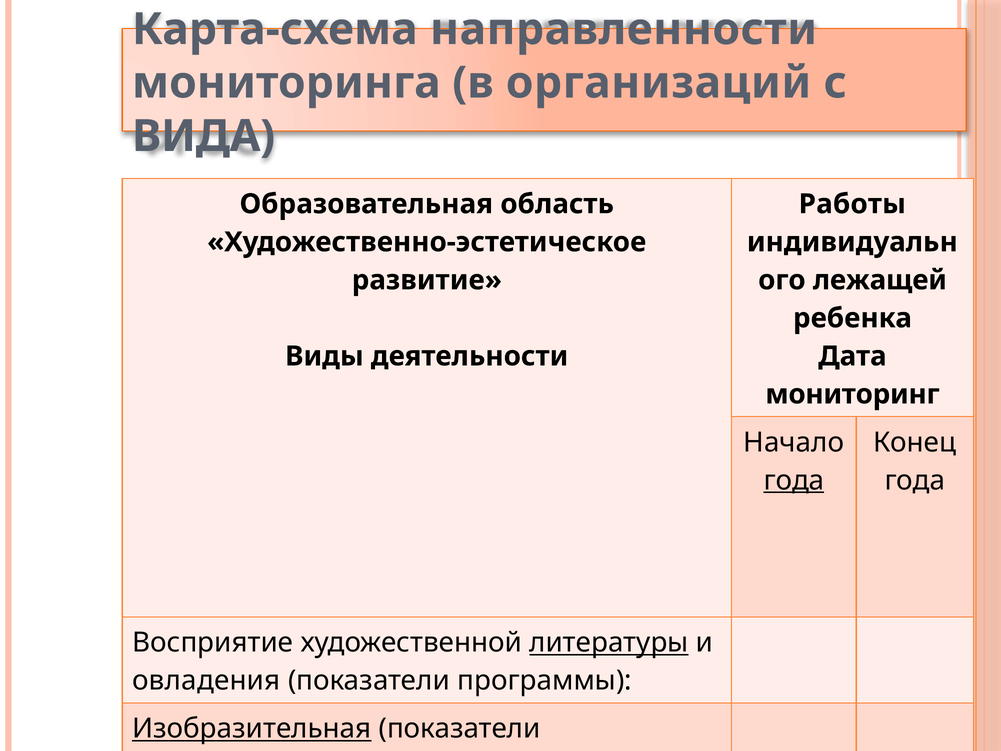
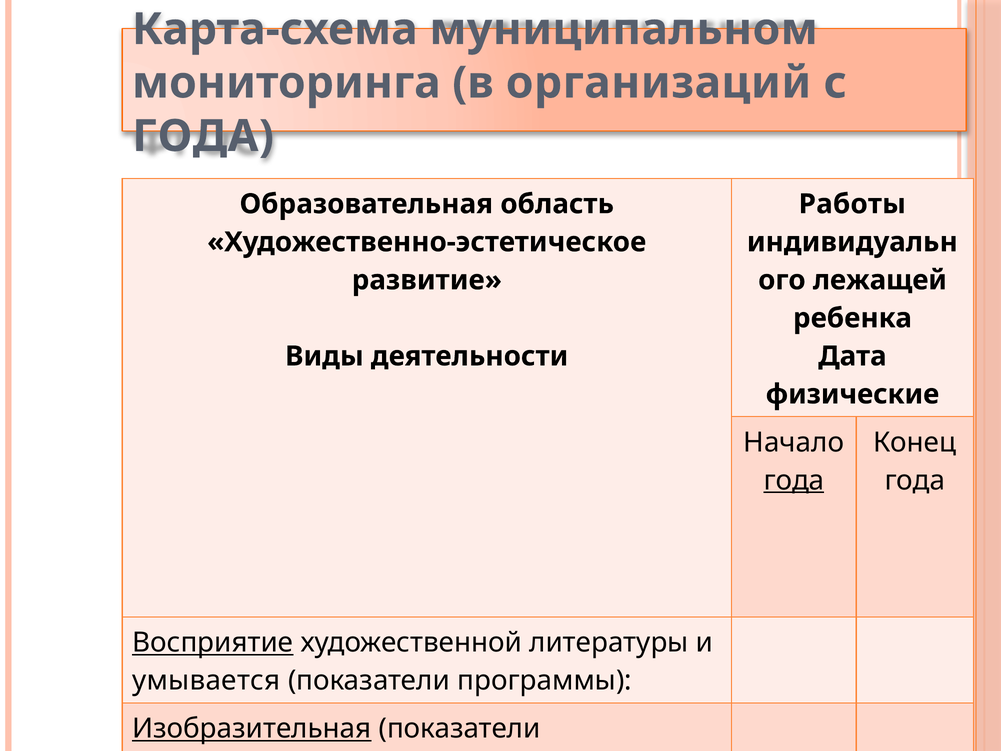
направленности: направленности -> муниципальном (624, 29)
ВИДА: ВИДА -> ГОДА (203, 136)
мониторинг: мониторинг -> физические (852, 394)
Восприятие underline: none -> present (213, 642)
литературы underline: present -> none (609, 642)
овладения: овладения -> умывается (206, 680)
